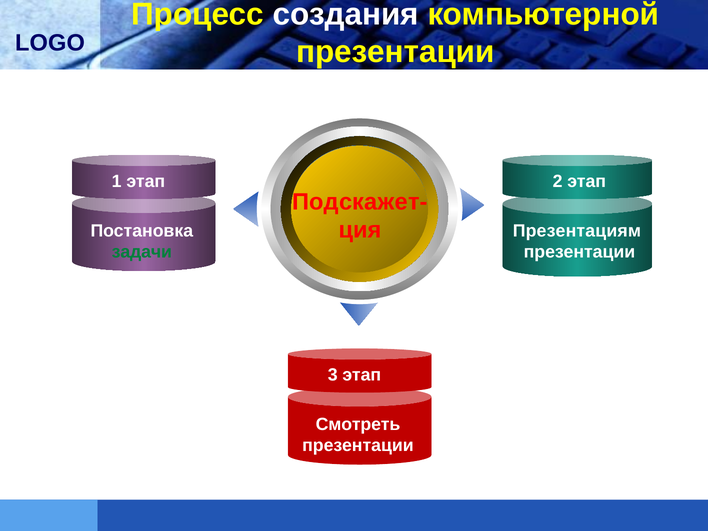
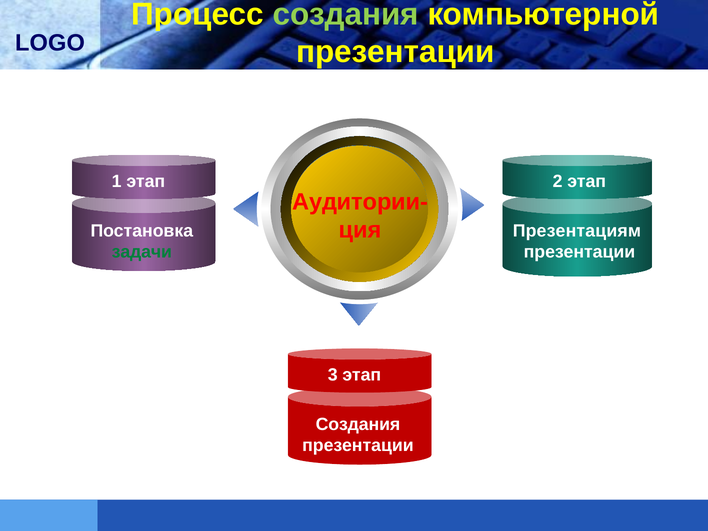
создания colour: white -> light green (346, 14)
Подскажет-: Подскажет- -> Аудитории- (360, 202)
Смотреть: Смотреть -> Создания (358, 424)
